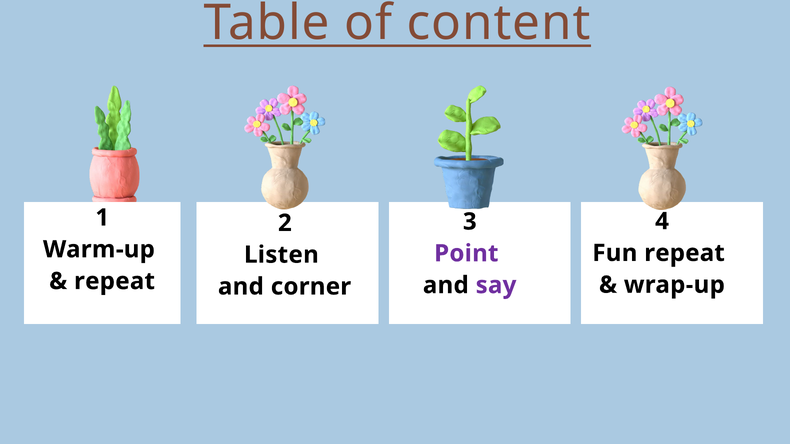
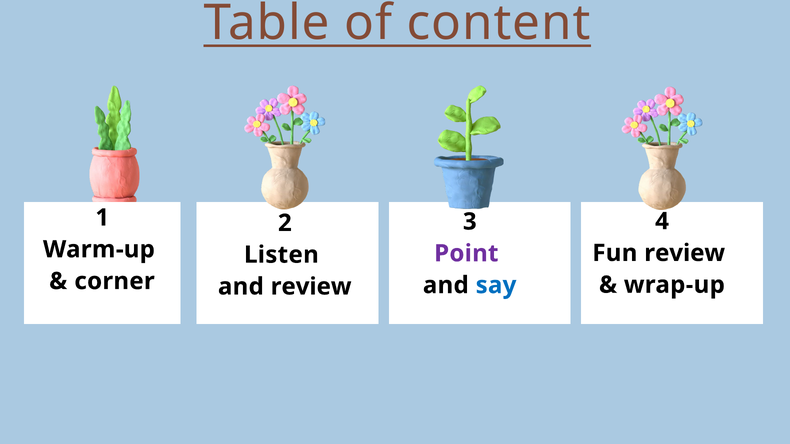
Fun repeat: repeat -> review (685, 253)
repeat: repeat -> corner (115, 281)
say colour: purple -> blue (496, 285)
and corner: corner -> review (311, 287)
